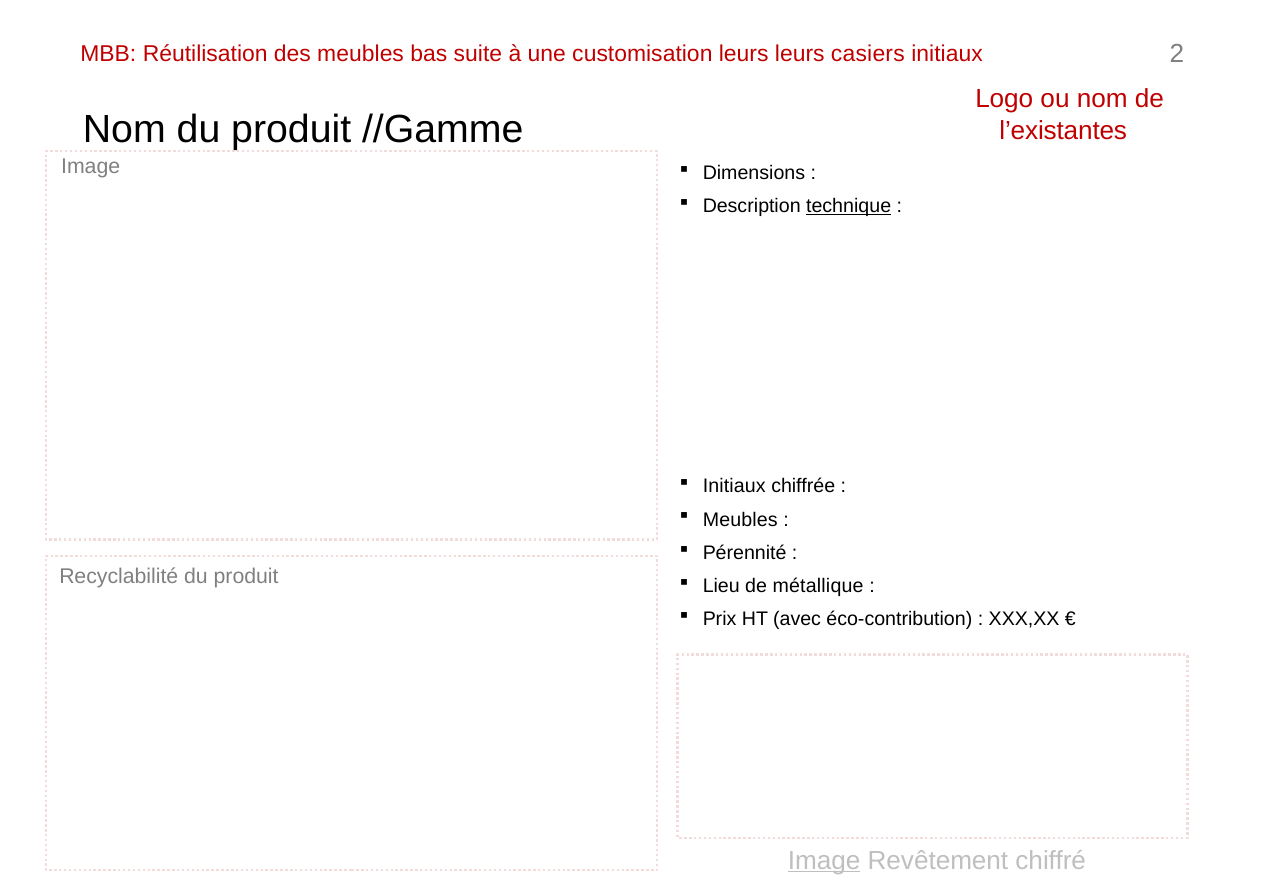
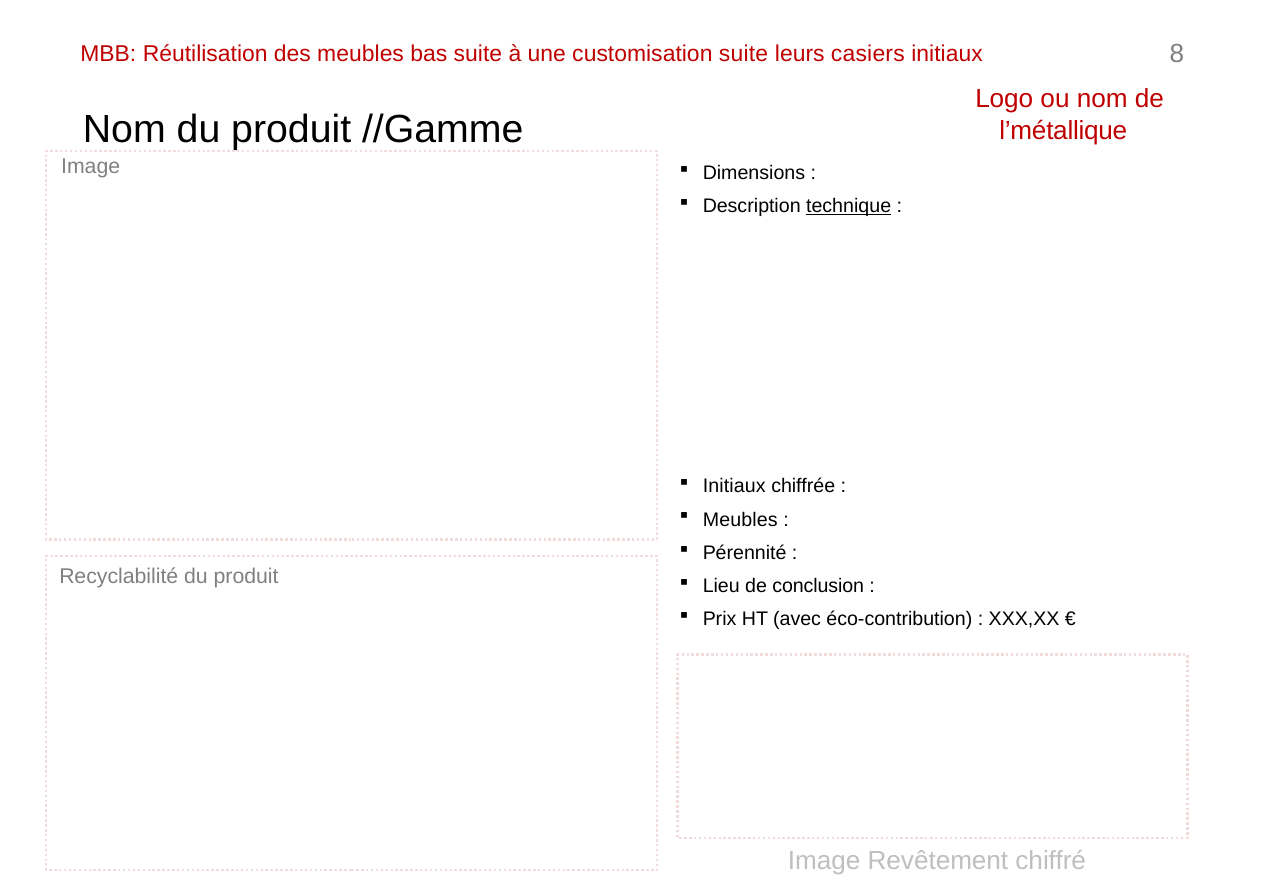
customisation leurs: leurs -> suite (744, 54)
2: 2 -> 8 (1177, 54)
l’existantes: l’existantes -> l’métallique (1063, 130)
métallique: métallique -> conclusion (818, 586)
Image underline: present -> none (824, 861)
